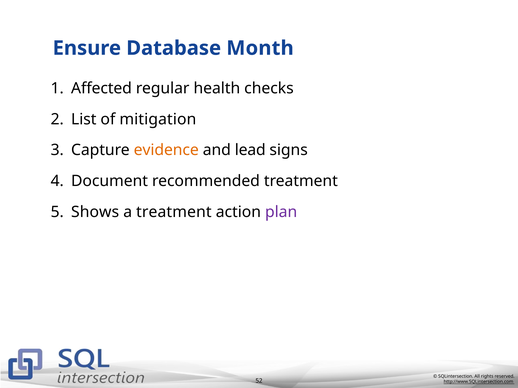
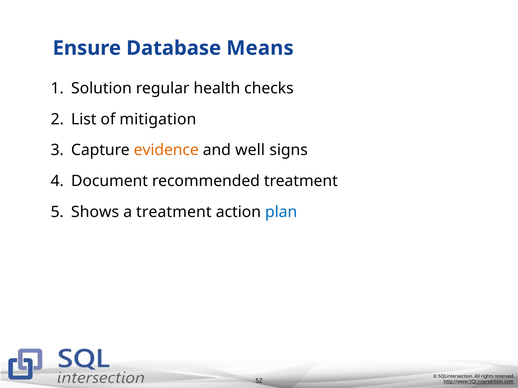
Month: Month -> Means (260, 48)
Affected: Affected -> Solution (101, 88)
lead: lead -> well (250, 150)
plan colour: purple -> blue (281, 212)
